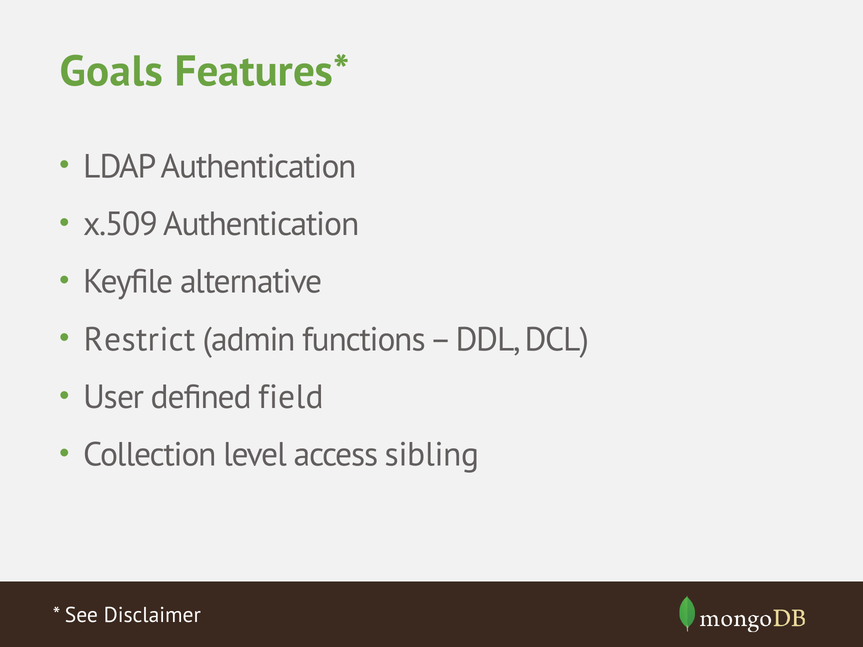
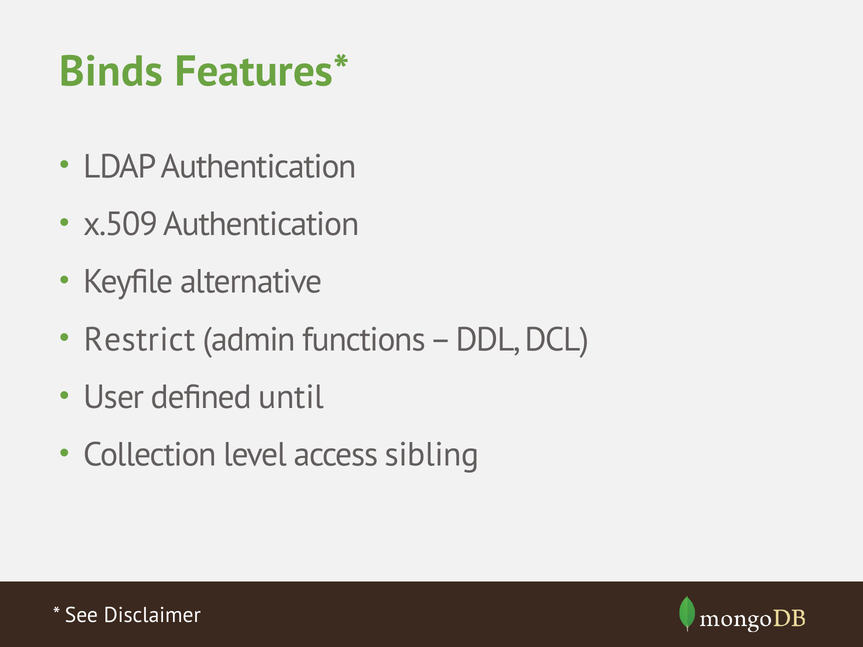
Goals: Goals -> Binds (111, 72)
field: field -> until (291, 397)
